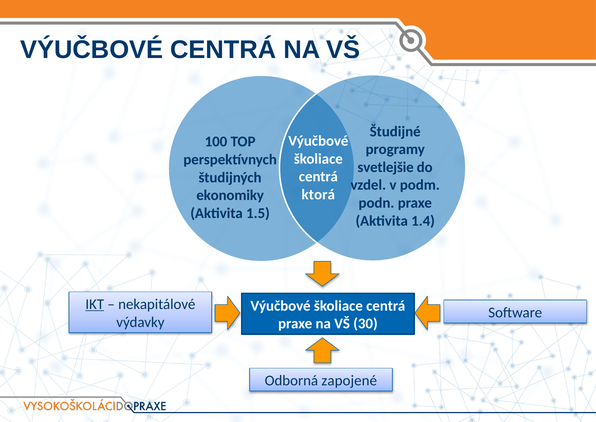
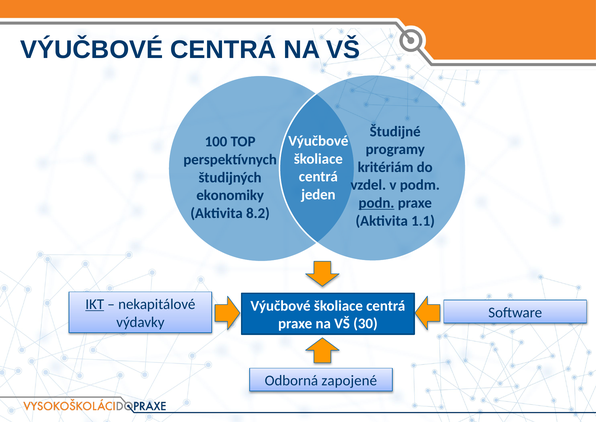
svetlejšie: svetlejšie -> kritériám (386, 167)
ktorá: ktorá -> jeden (318, 194)
podn underline: none -> present (376, 203)
1.5: 1.5 -> 8.2 (258, 213)
1.4: 1.4 -> 1.1 (423, 221)
